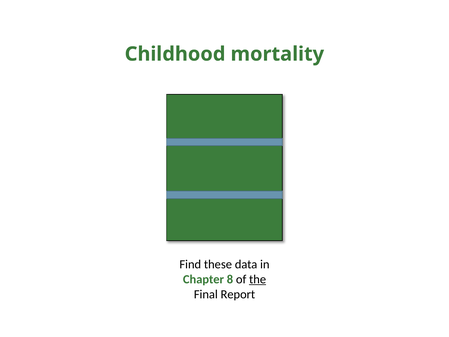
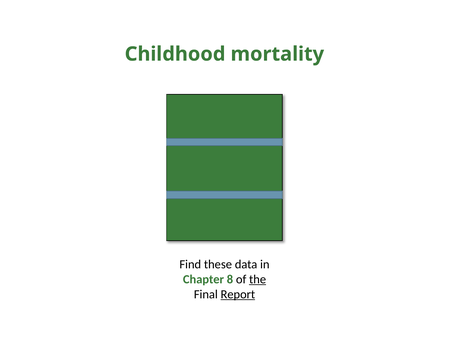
Report underline: none -> present (238, 294)
